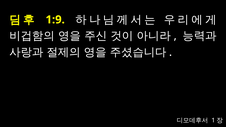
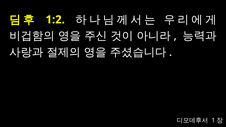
1:9: 1:9 -> 1:2 (55, 20)
